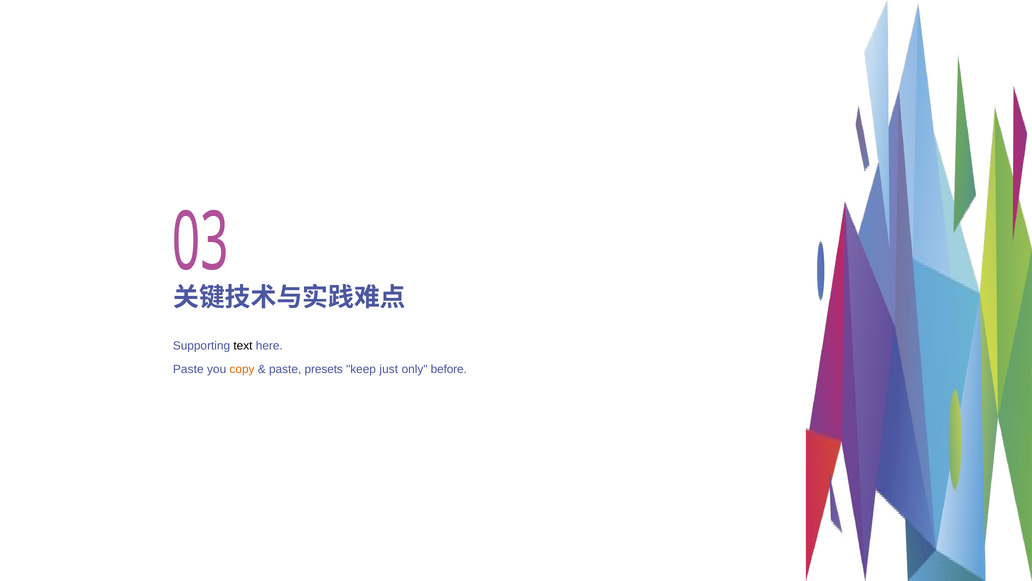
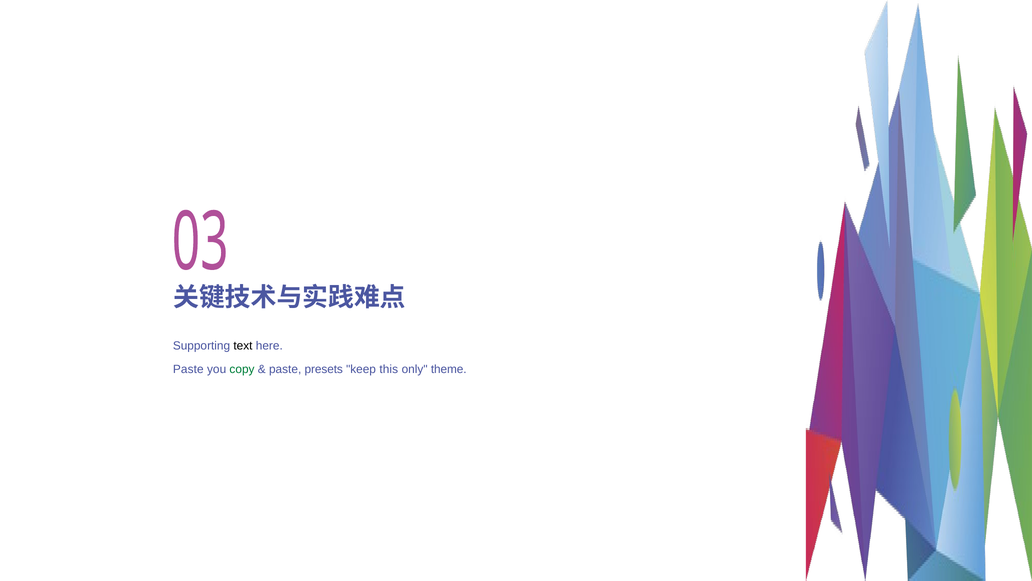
copy colour: orange -> green (242, 369)
just: just -> this (389, 369)
before: before -> theme (449, 369)
